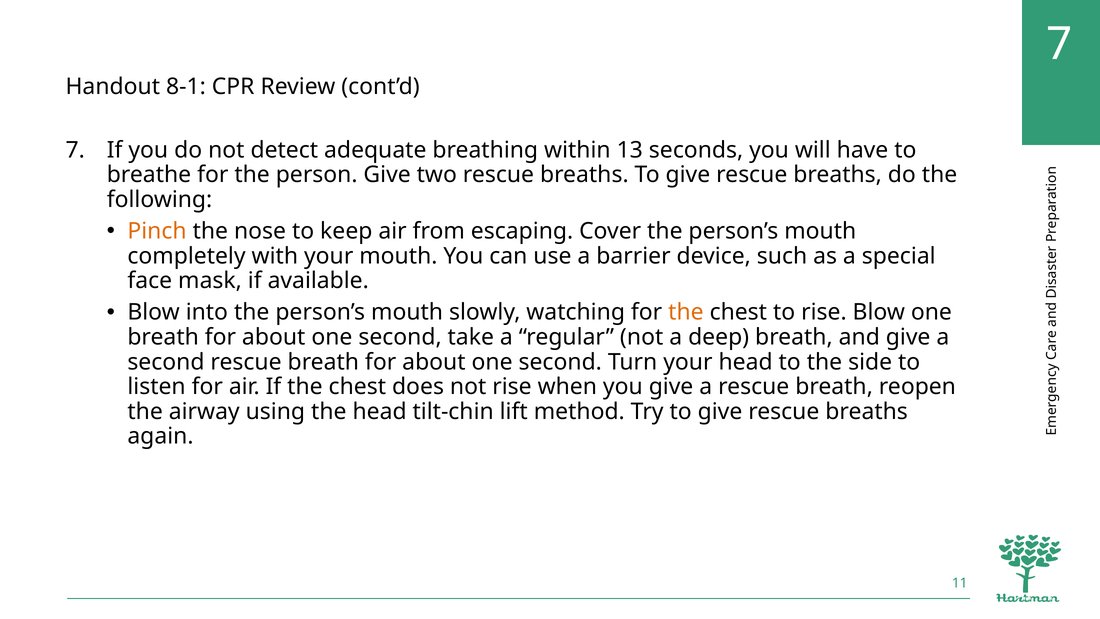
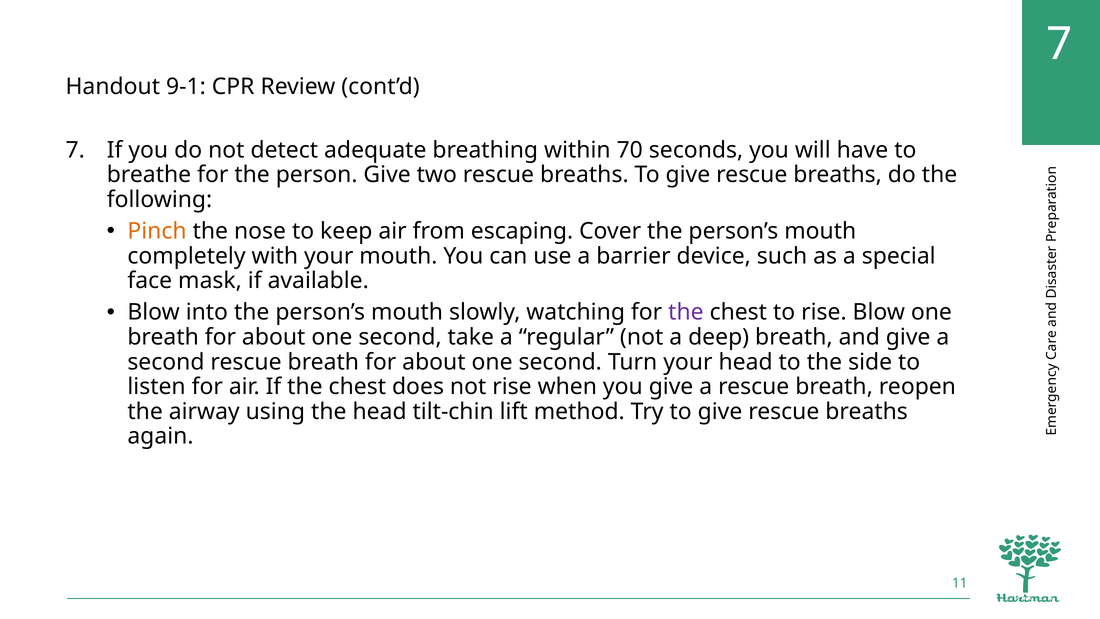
8-1: 8-1 -> 9-1 (186, 87)
13: 13 -> 70 (630, 150)
the colour: orange -> purple (686, 312)
